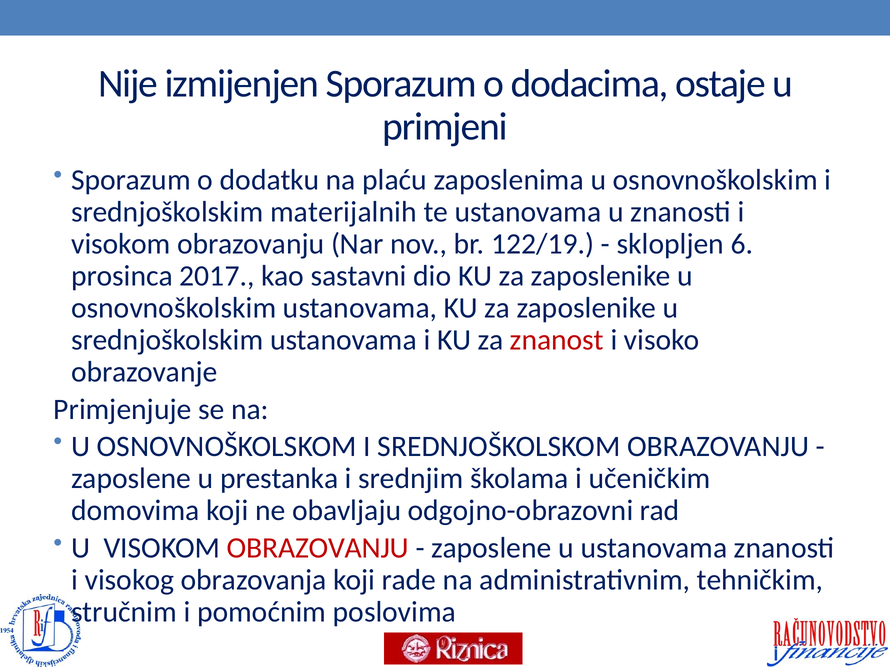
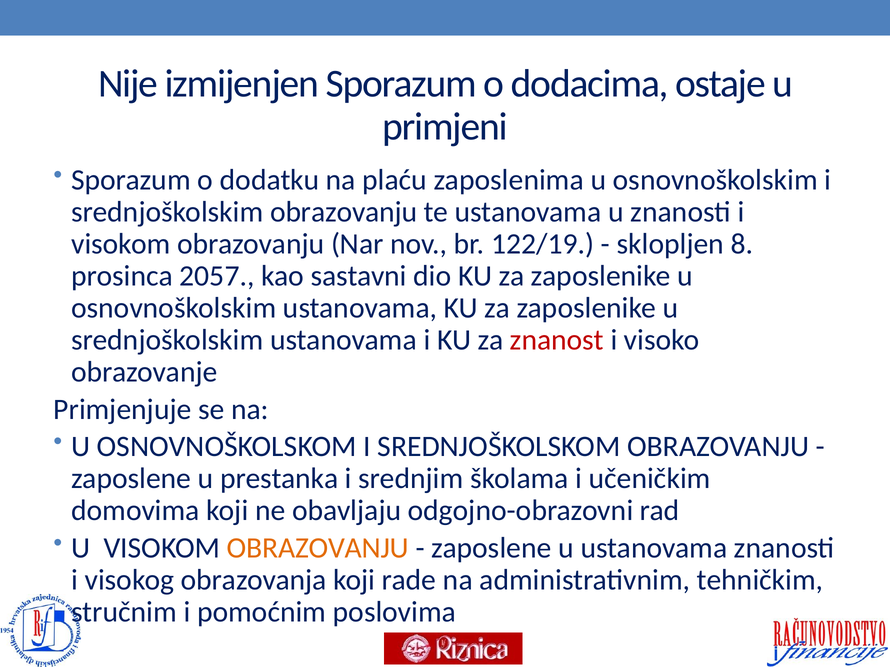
srednjoškolskim materijalnih: materijalnih -> obrazovanju (344, 212)
6: 6 -> 8 (742, 244)
2017: 2017 -> 2057 (217, 276)
OBRAZOVANJU colour: red -> orange (318, 548)
